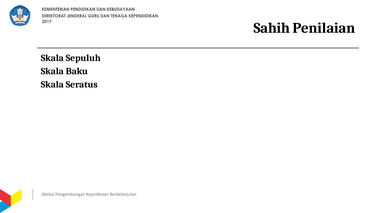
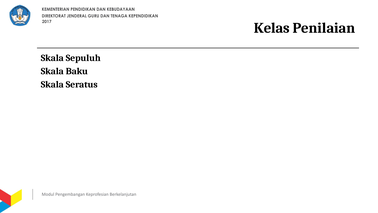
Sahih: Sahih -> Kelas (272, 28)
